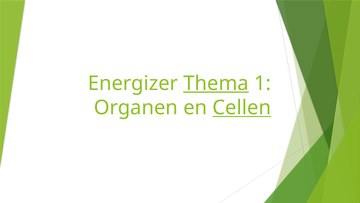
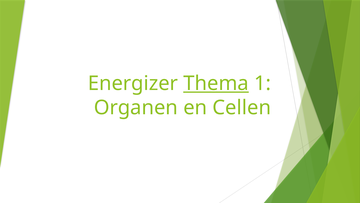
Cellen underline: present -> none (242, 108)
